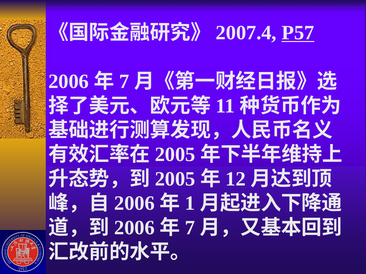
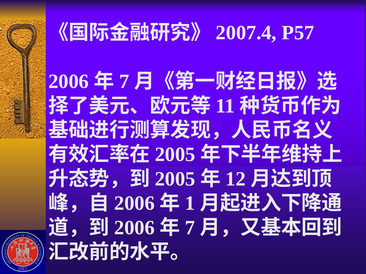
P57 underline: present -> none (298, 33)
